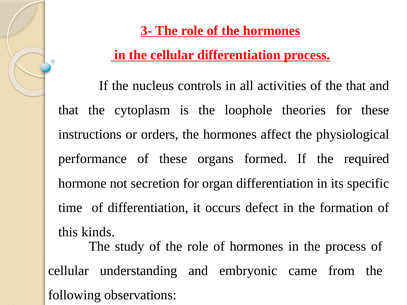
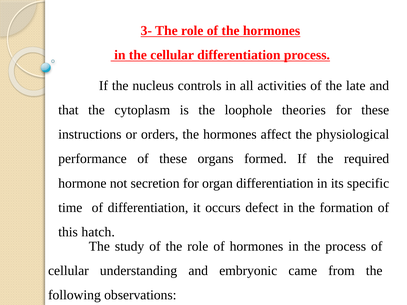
the that: that -> late (356, 86)
kinds: kinds -> hatch (98, 232)
